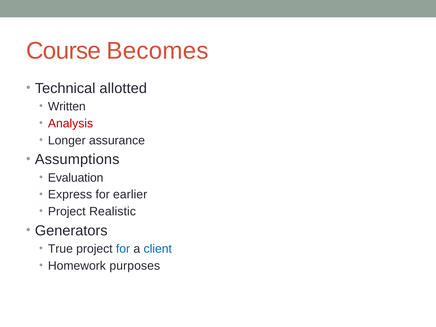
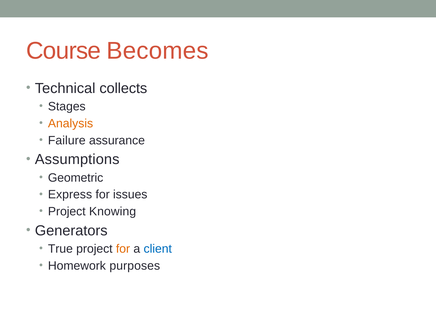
allotted: allotted -> collects (123, 88)
Written: Written -> Stages (67, 106)
Analysis colour: red -> orange (71, 123)
Longer: Longer -> Failure (67, 140)
Evaluation: Evaluation -> Geometric (76, 178)
earlier: earlier -> issues (130, 195)
Realistic: Realistic -> Knowing (113, 212)
for colour: blue -> orange (123, 249)
